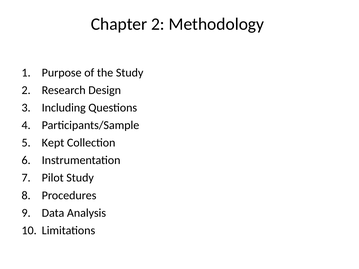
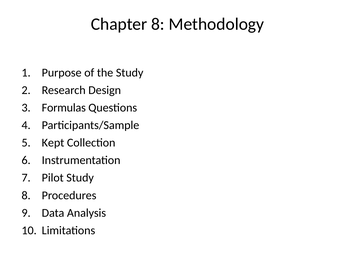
Chapter 2: 2 -> 8 (158, 24)
Including: Including -> Formulas (64, 108)
